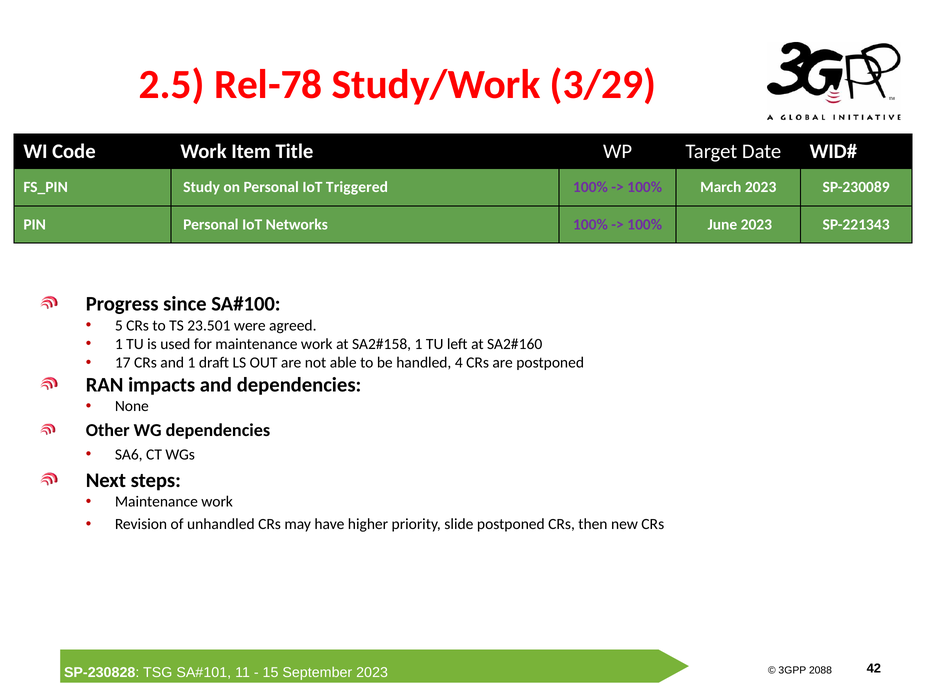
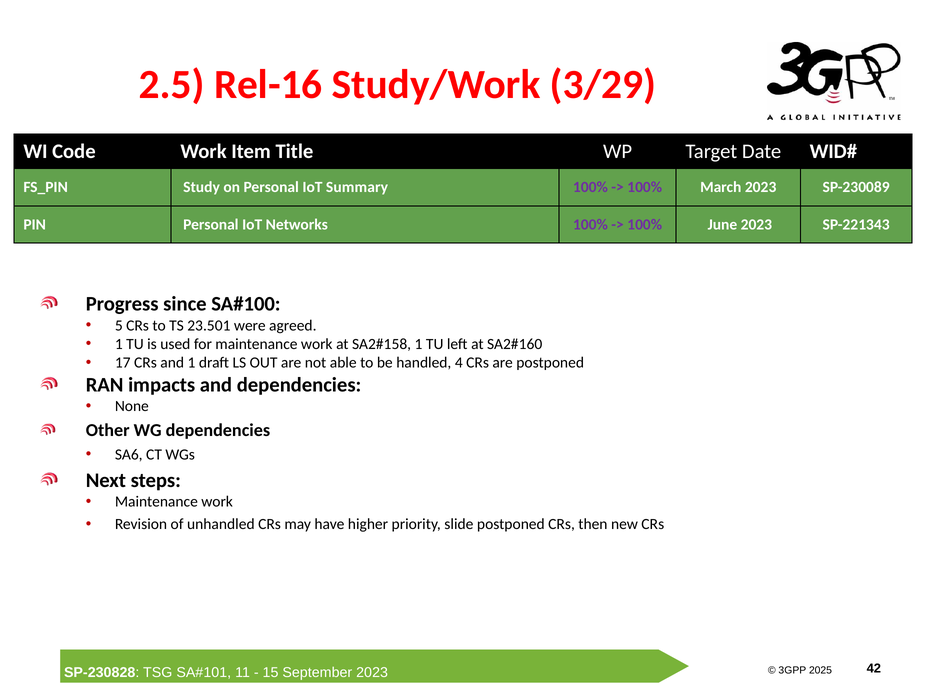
Rel-78: Rel-78 -> Rel-16 (268, 84)
Triggered: Triggered -> Summary (357, 187)
2088: 2088 -> 2025 (820, 670)
